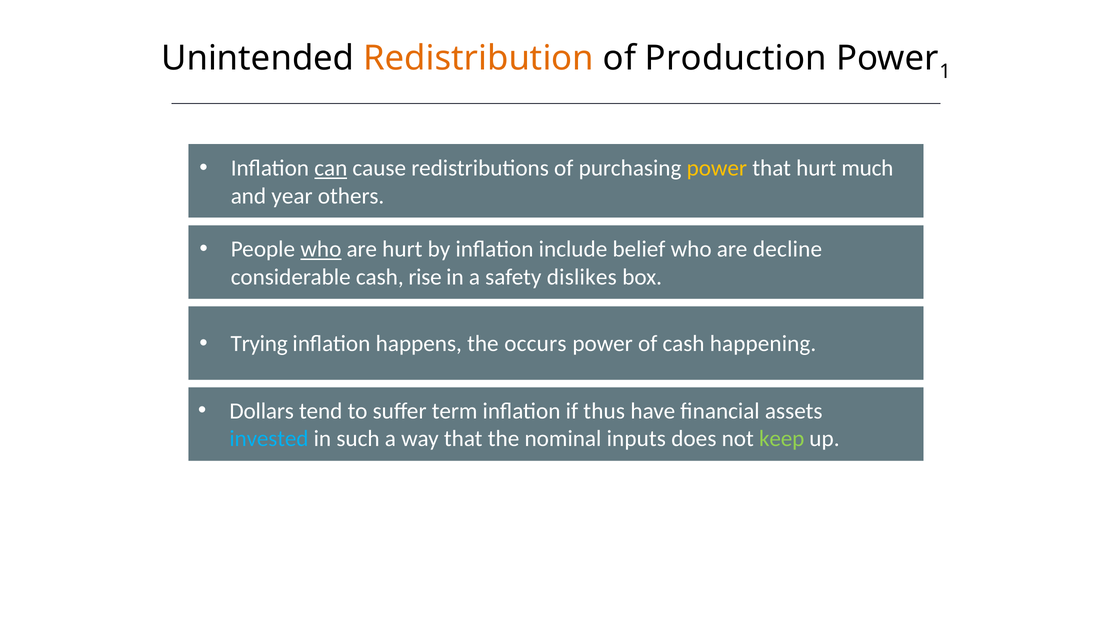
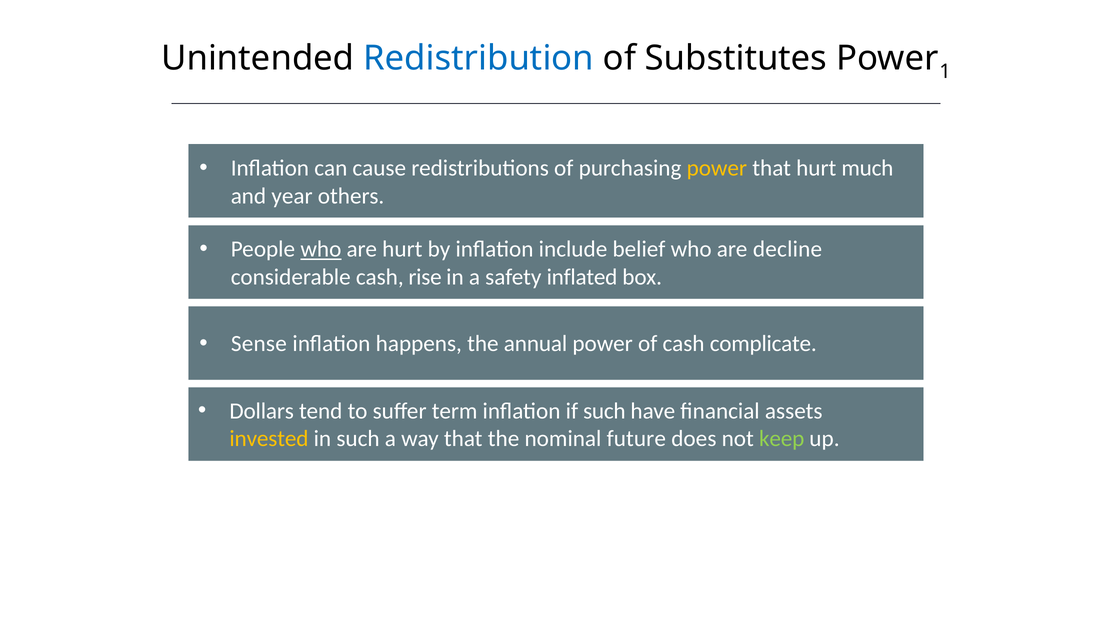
Redistribution colour: orange -> blue (479, 58)
Production: Production -> Substitutes (736, 58)
can underline: present -> none (331, 168)
dislikes: dislikes -> inflated (582, 277)
Trying: Trying -> Sense (259, 344)
occurs: occurs -> annual (536, 344)
happening: happening -> complicate (763, 344)
if thus: thus -> such (604, 411)
invested colour: light blue -> yellow (269, 439)
inputs: inputs -> future (636, 439)
